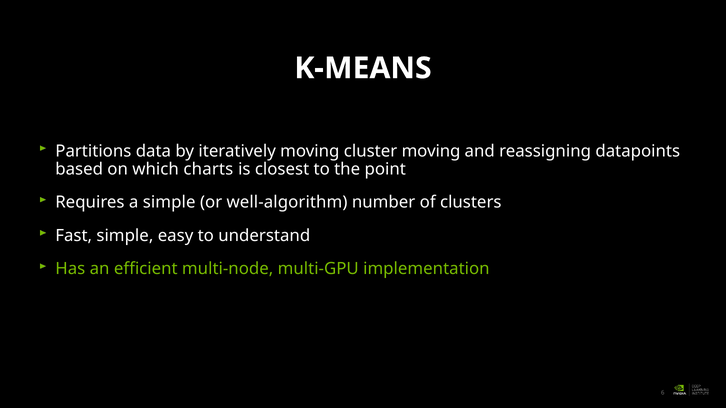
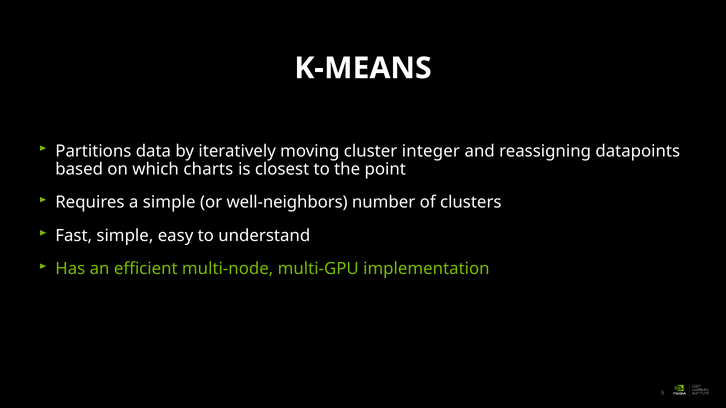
cluster moving: moving -> integer (431, 151)
well-algorithm: well-algorithm -> well-neighbors (287, 203)
